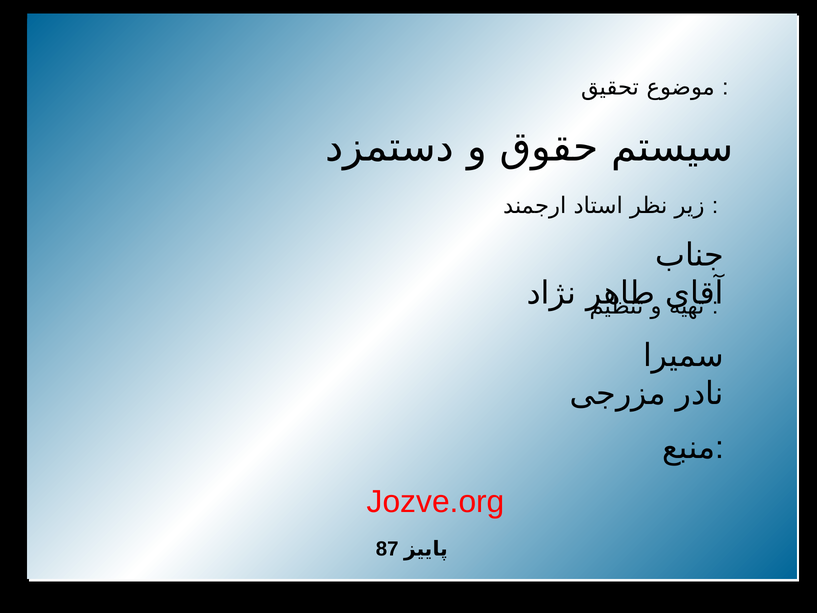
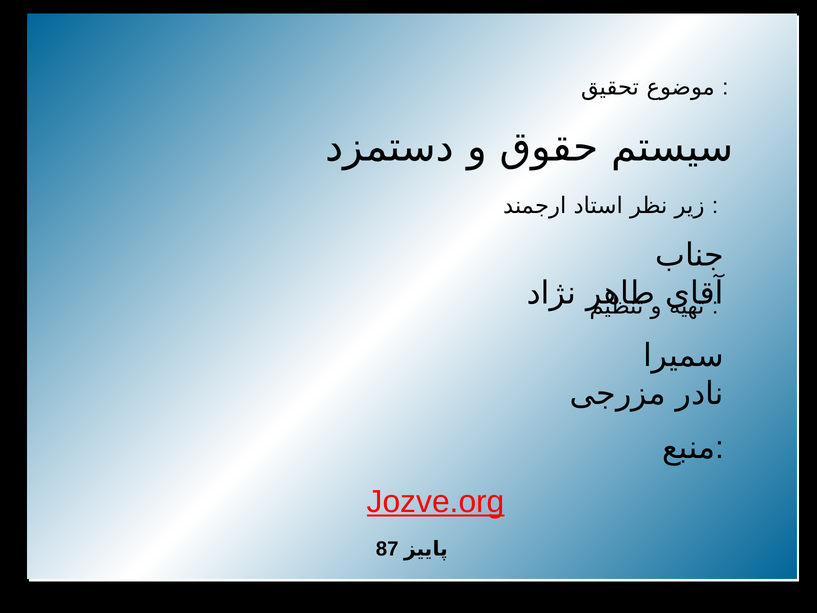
Jozve.org underline: none -> present (436, 502)
